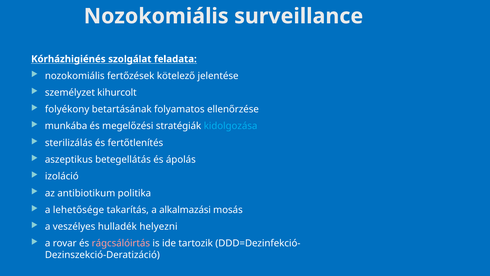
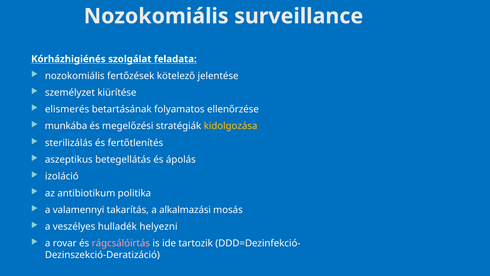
kihurcolt: kihurcolt -> kiürítése (117, 92)
folyékony: folyékony -> elismerés (67, 109)
kidolgozása colour: light blue -> yellow (231, 126)
lehetősége: lehetősége -> valamennyi (79, 210)
